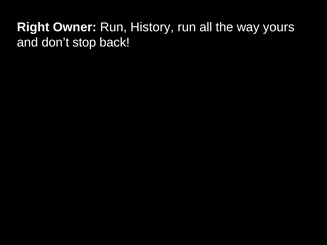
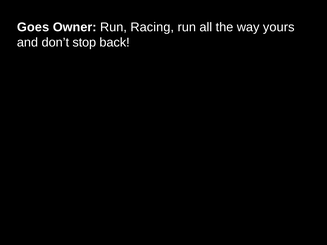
Right: Right -> Goes (33, 27)
History: History -> Racing (152, 27)
